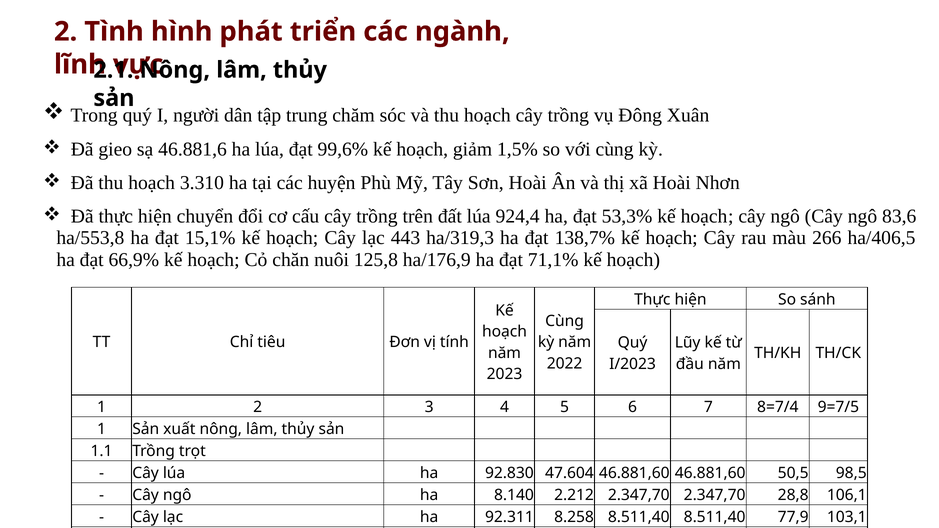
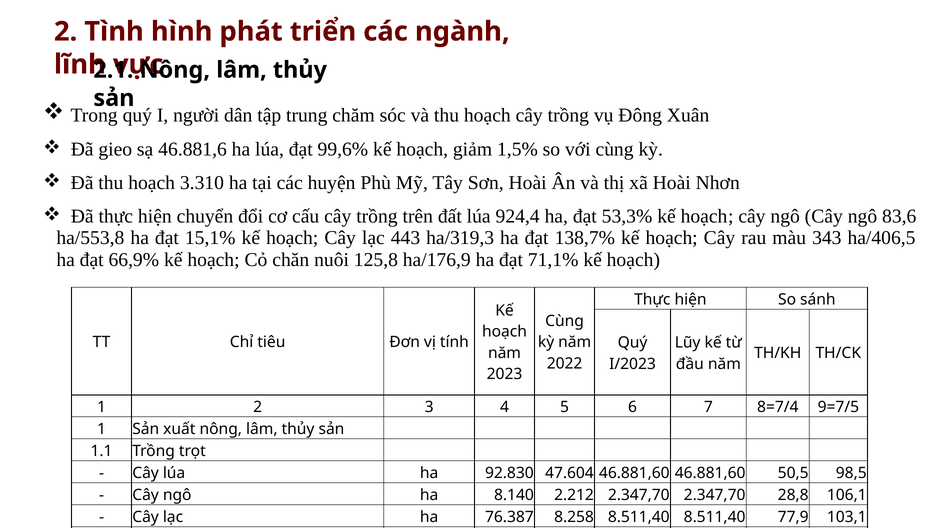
266: 266 -> 343 (827, 238)
92.311: 92.311 -> 76.387 (509, 517)
